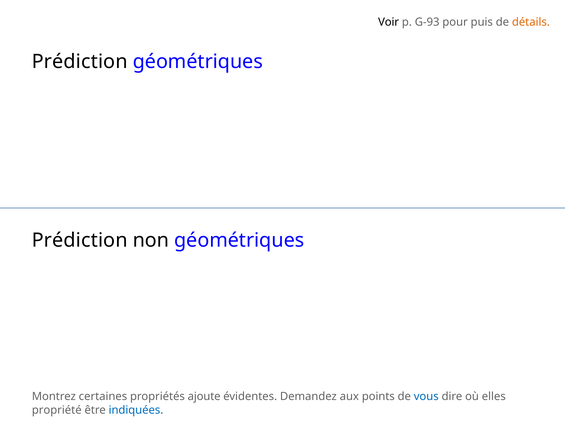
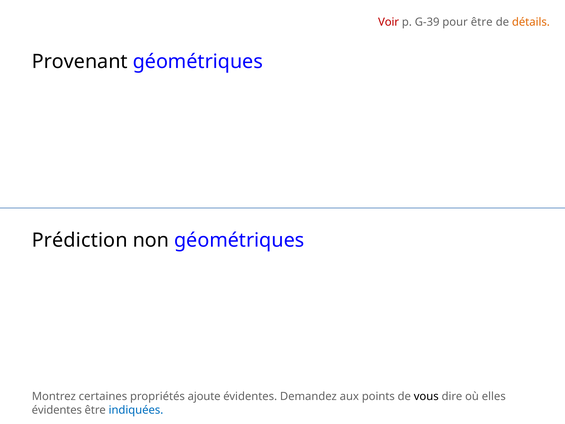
Voir colour: black -> red (389, 22)
G-93: G-93 -> G-39 (427, 22)
pour puis: puis -> être (482, 22)
Prédiction: Prédiction -> Provenant (80, 62)
vous colour: blue -> black (426, 396)
propriété: propriété -> évidentes (57, 410)
